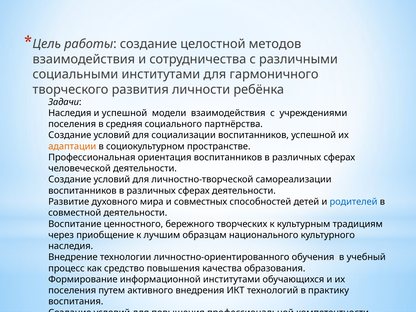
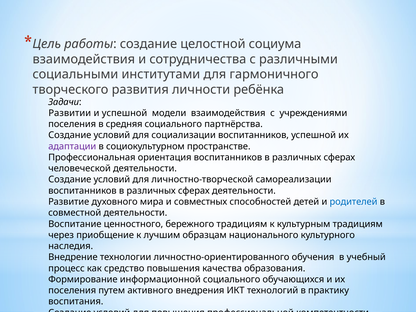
методов: методов -> социума (275, 44)
Наследия: Наследия -> Развитии (70, 113)
адаптации colour: orange -> purple (72, 146)
бережного творческих: творческих -> традициям (242, 224)
информационной институтами: институтами -> социального (232, 279)
